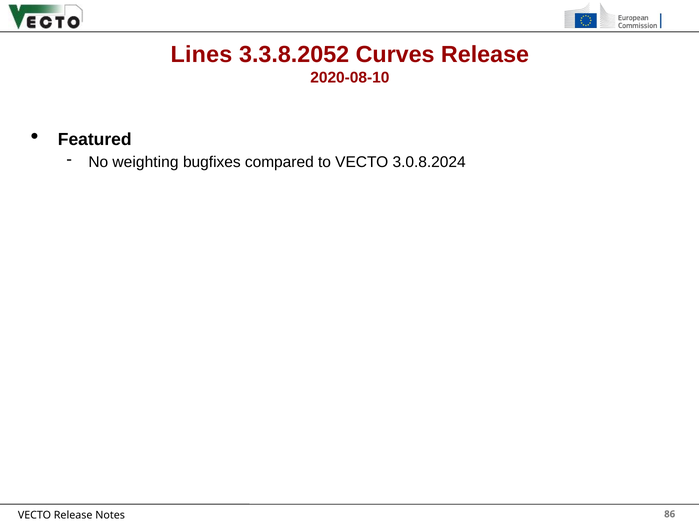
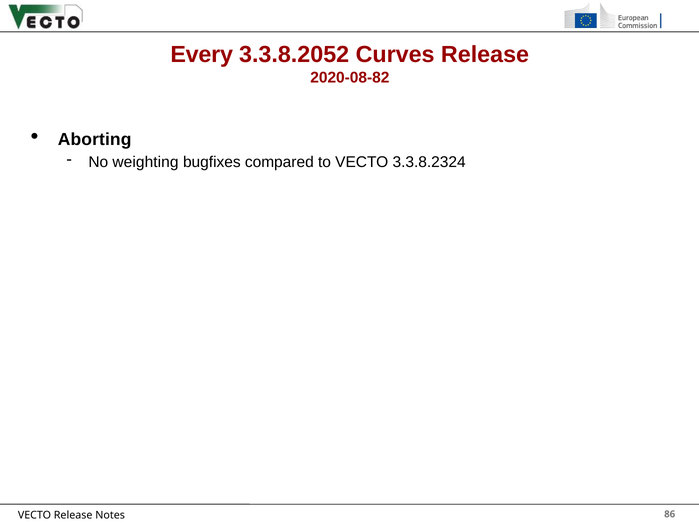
Lines: Lines -> Every (202, 55)
2020-08-10: 2020-08-10 -> 2020-08-82 (350, 77)
Featured: Featured -> Aborting (95, 140)
3.0.8.2024: 3.0.8.2024 -> 3.3.8.2324 (429, 162)
